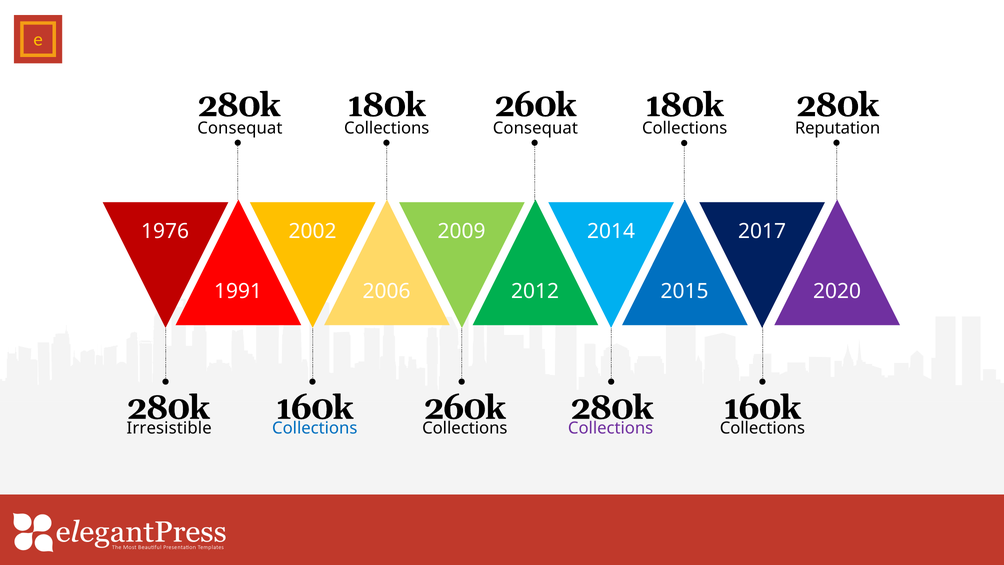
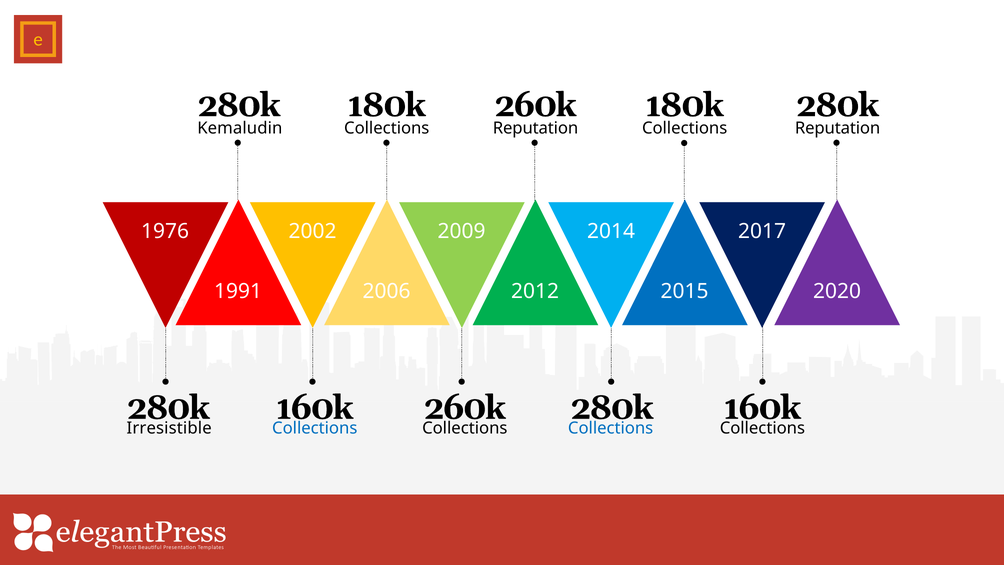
Consequat: Consequat -> Kemaludin (240, 128)
Consequat: Consequat -> Reputation (536, 128)
Collections colour: purple -> blue (611, 428)
